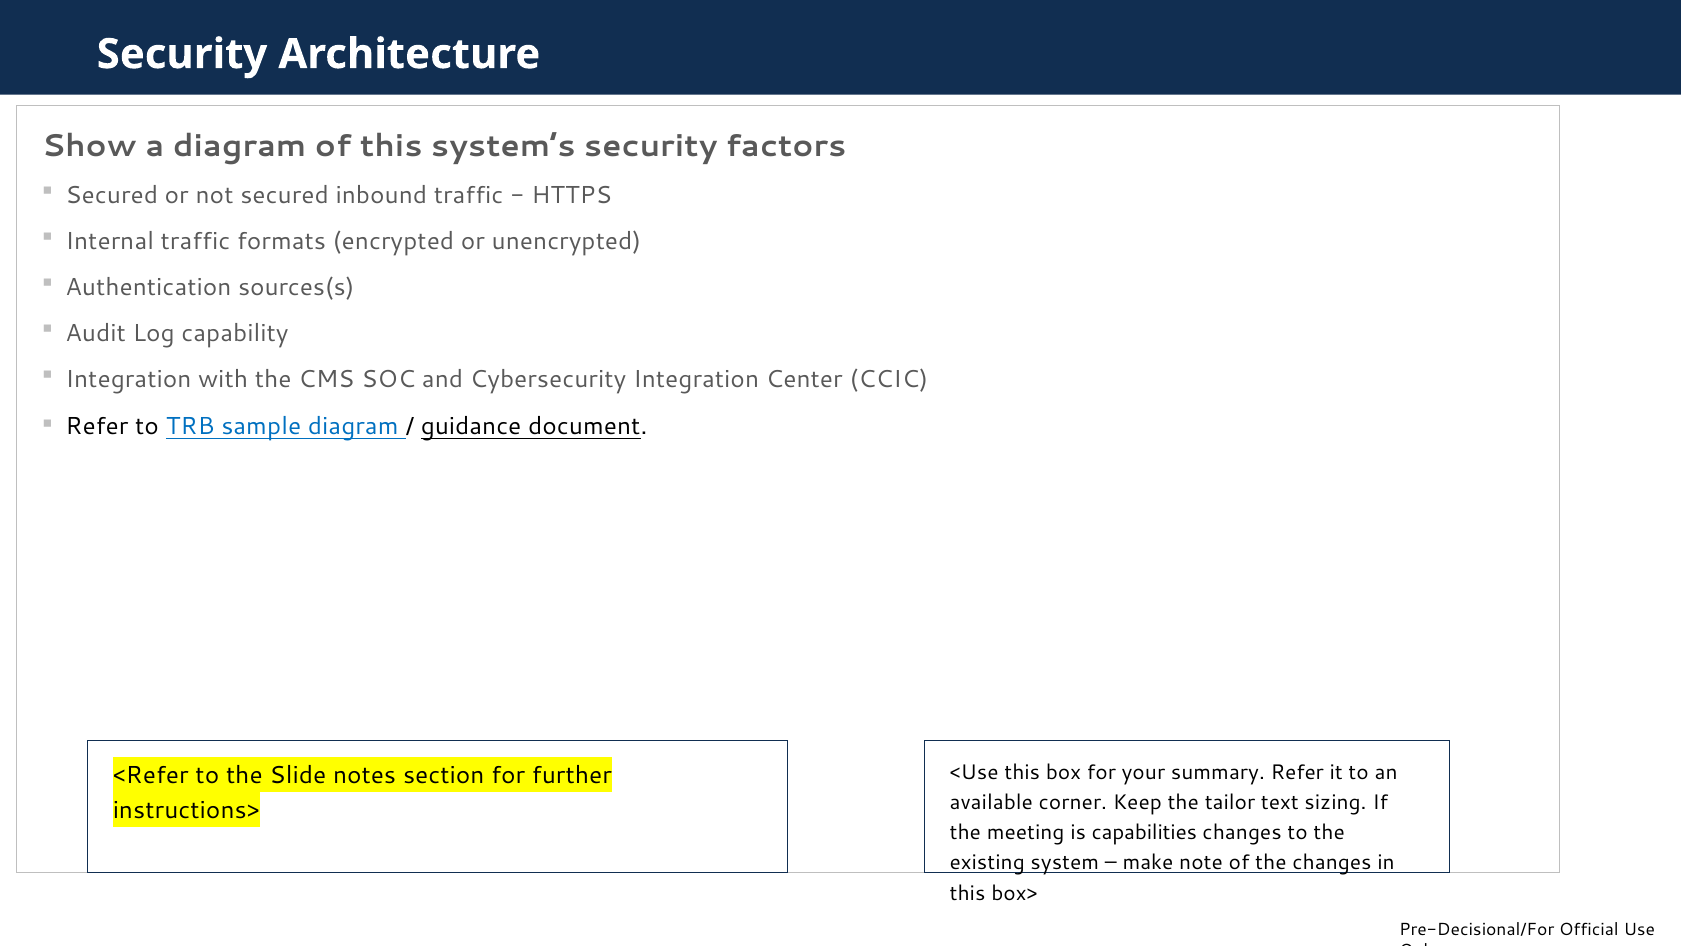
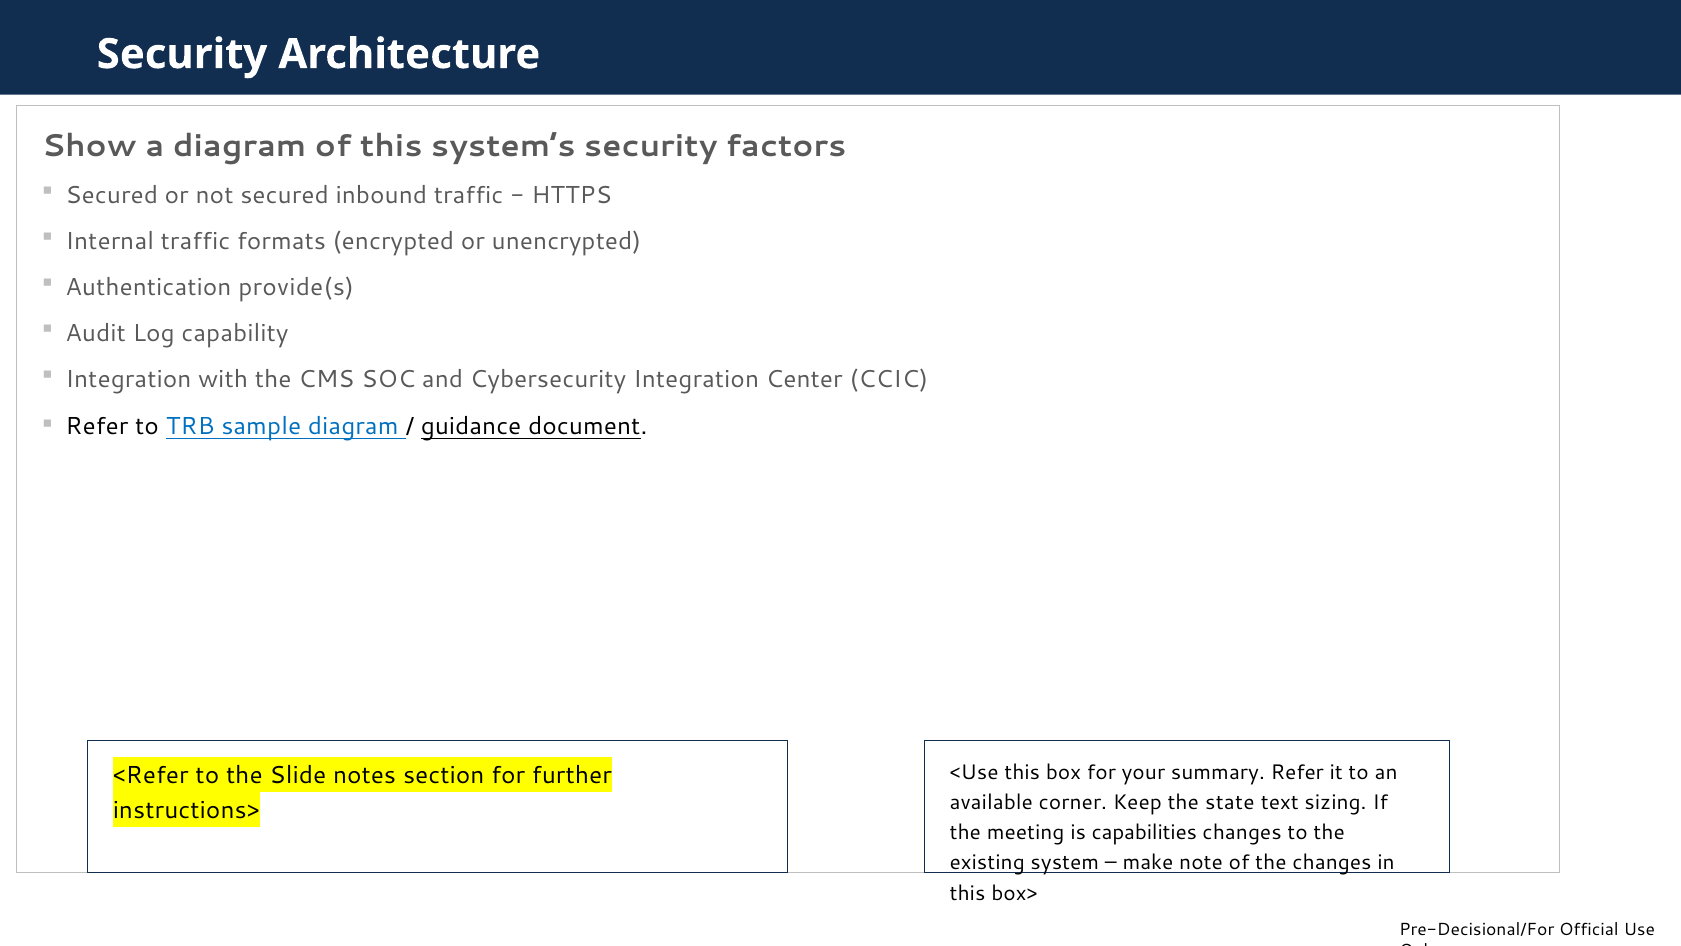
sources(s: sources(s -> provide(s (296, 287)
tailor: tailor -> state (1230, 802)
